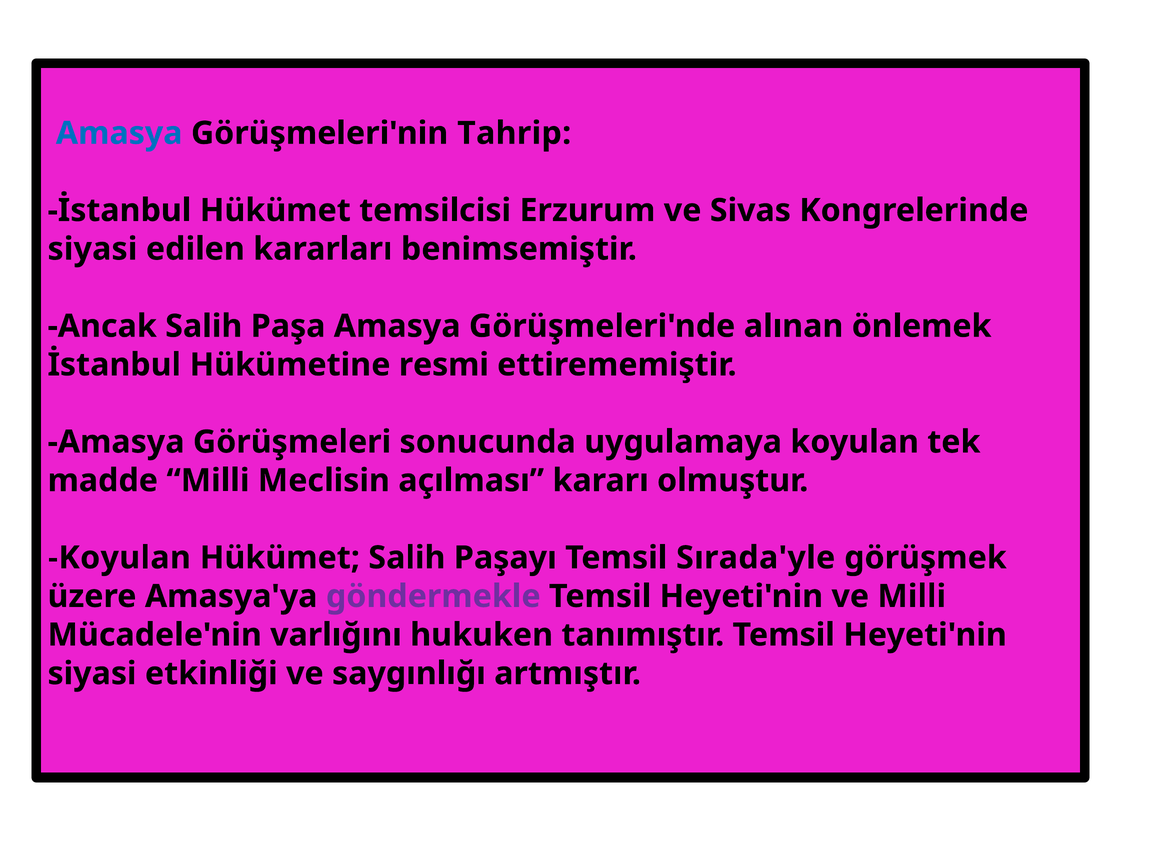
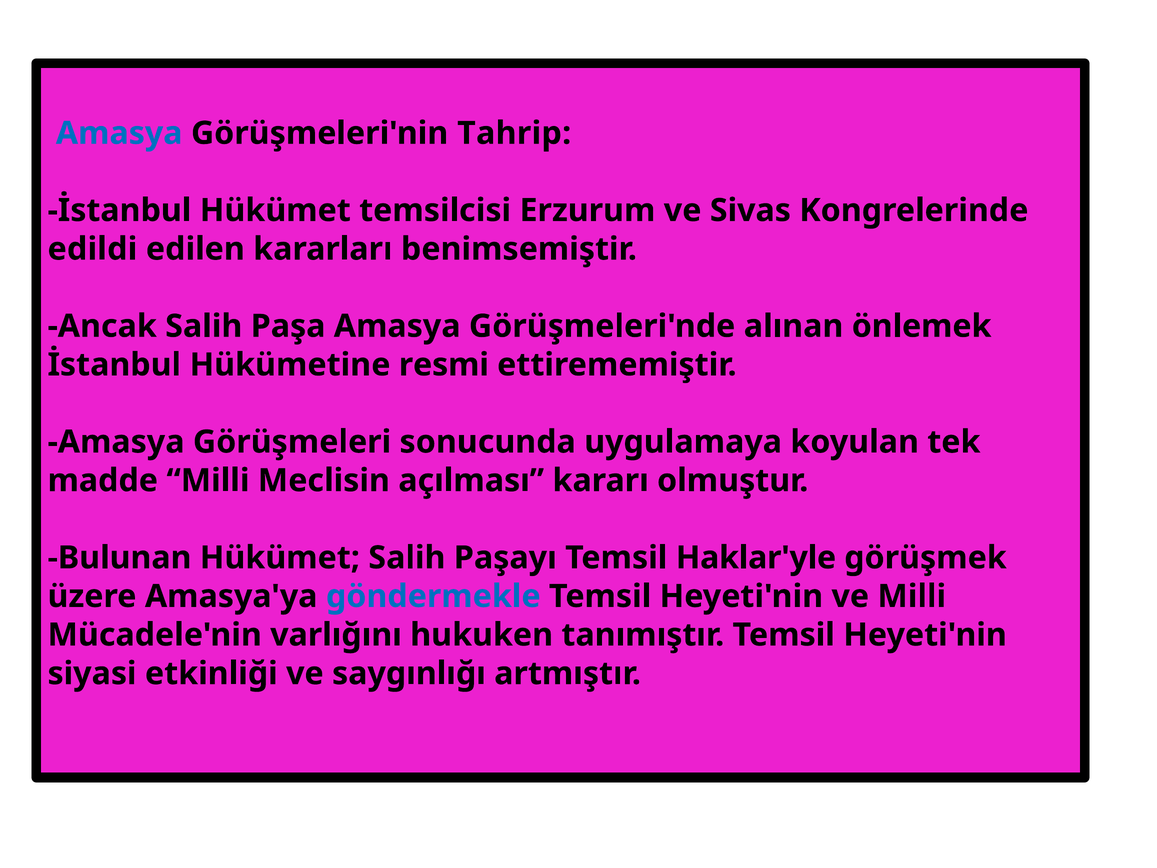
siyasi: siyasi -> edildi (92, 249)
Koyulan: Koyulan -> Bulunan (120, 558)
Sırada'yle: Sırada'yle -> Haklar'yle (756, 558)
göndermekle colour: purple -> blue (433, 596)
